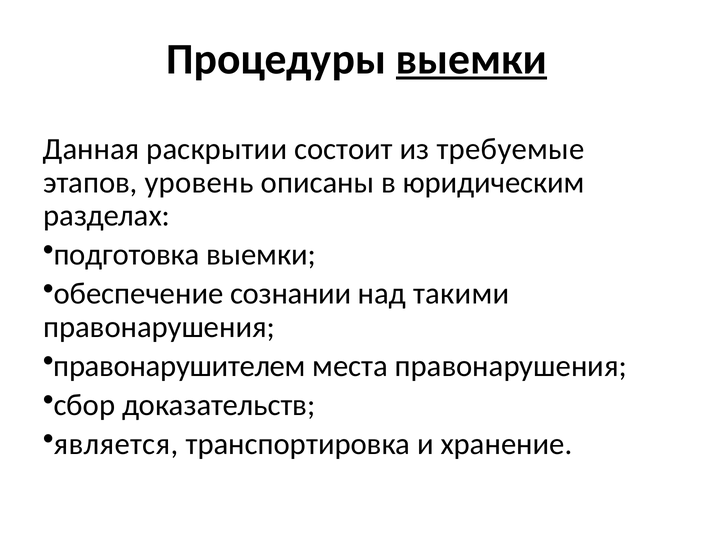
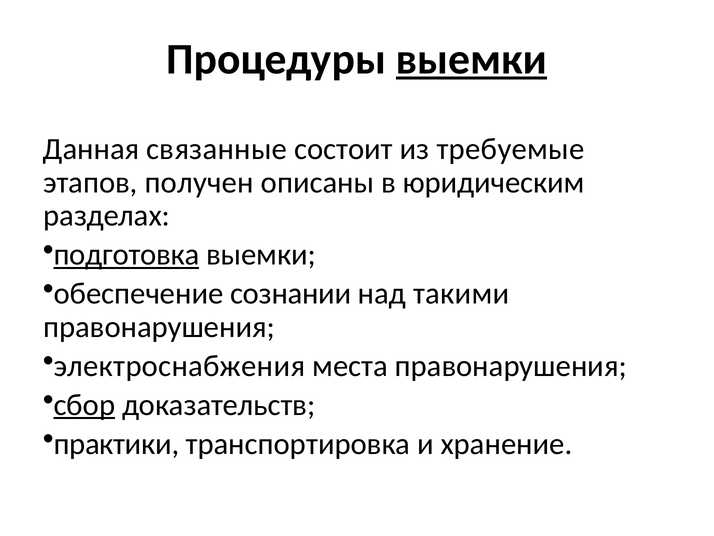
раскрытии: раскрытии -> связанные (217, 149)
уровень: уровень -> получен (199, 182)
подготовка underline: none -> present (126, 255)
правонарушителем: правонарушителем -> электроснабжения (179, 366)
сбор underline: none -> present (84, 405)
является: является -> практики (116, 443)
